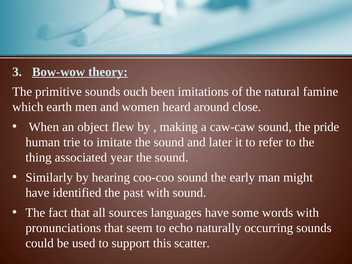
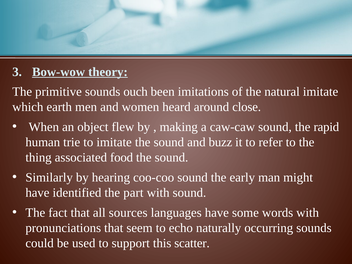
natural famine: famine -> imitate (321, 92)
pride: pride -> rapid (326, 127)
later: later -> buzz (220, 142)
year: year -> food (122, 157)
past: past -> part (133, 193)
